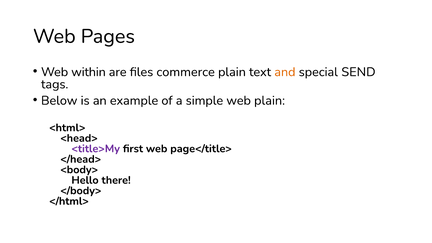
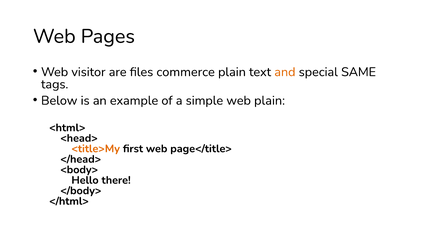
within: within -> visitor (88, 72)
SEND: SEND -> SAME (359, 72)
<title>My colour: purple -> orange (96, 149)
